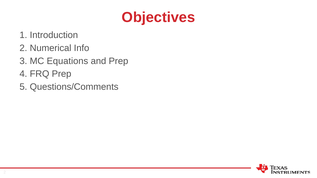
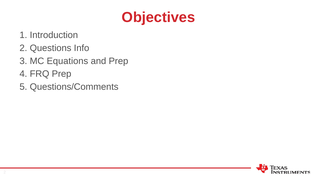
Numerical: Numerical -> Questions (51, 48)
